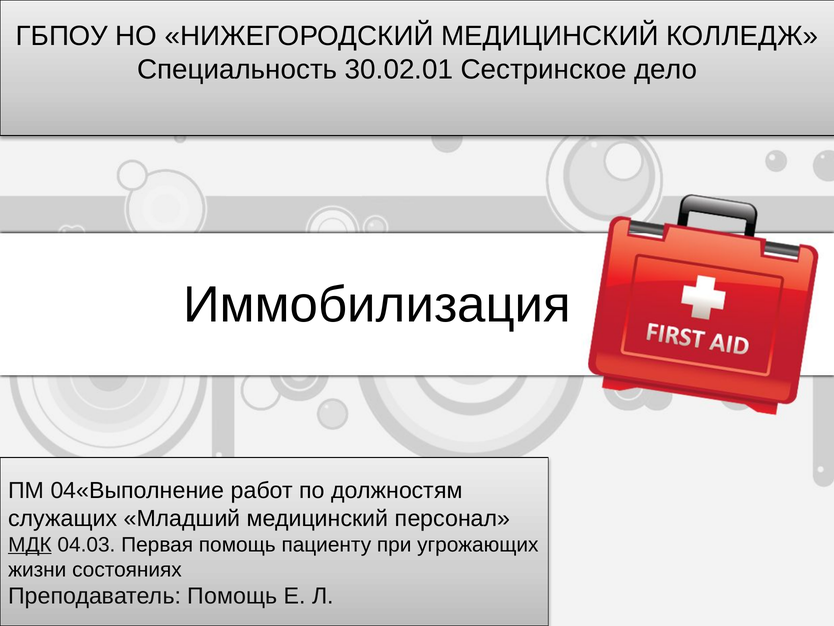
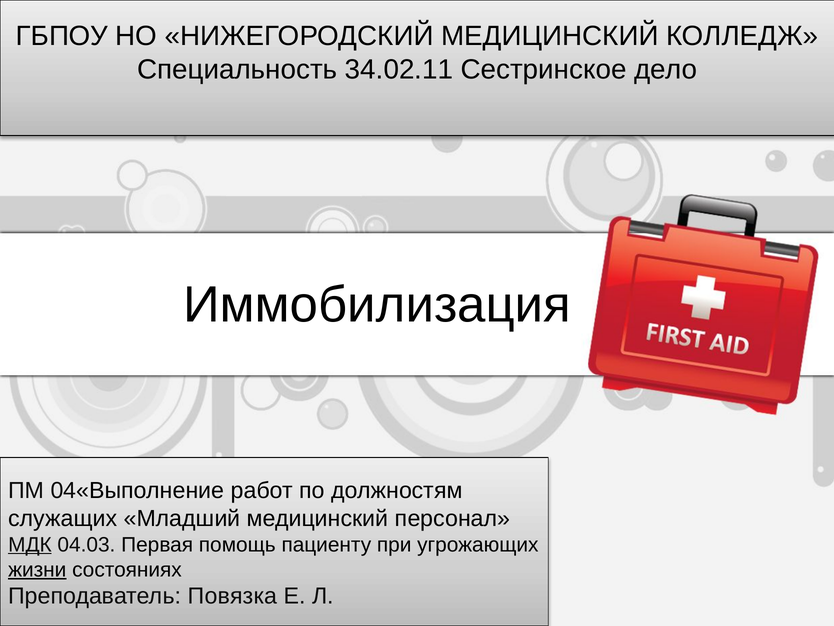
30.02.01: 30.02.01 -> 34.02.11 (399, 70)
жизни underline: none -> present (37, 569)
Преподаватель Помощь: Помощь -> Повязка (232, 596)
